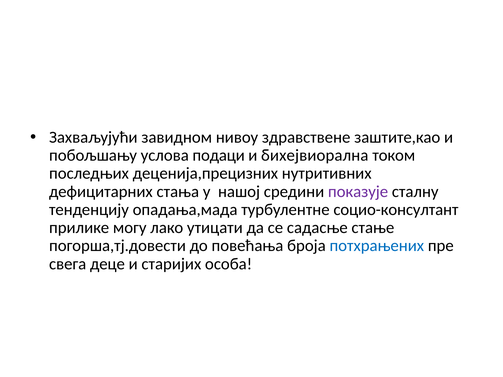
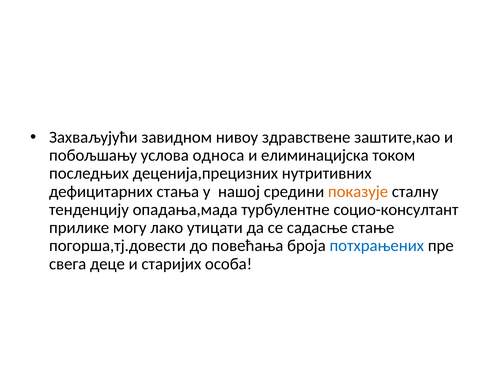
подаци: подаци -> односа (218, 155)
бихејвиорална: бихејвиорална -> елиминацијска (315, 155)
показује colour: purple -> orange (358, 192)
